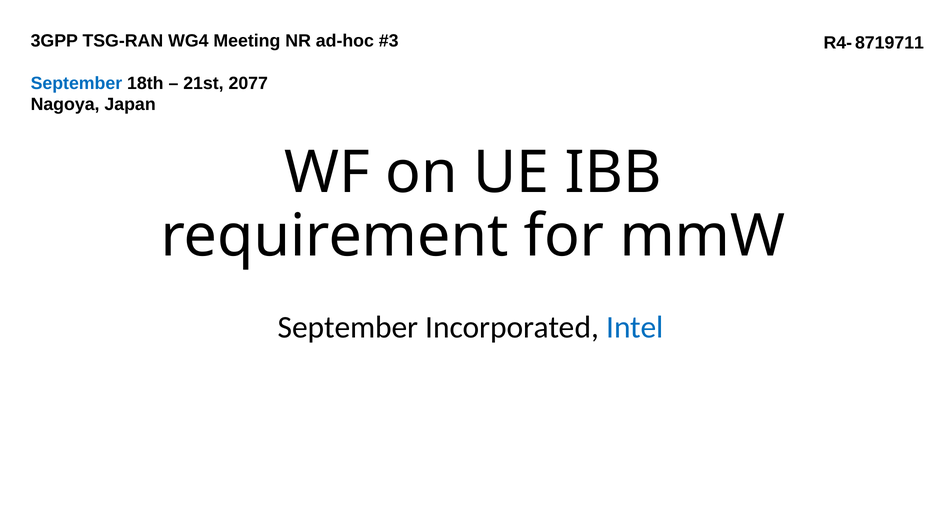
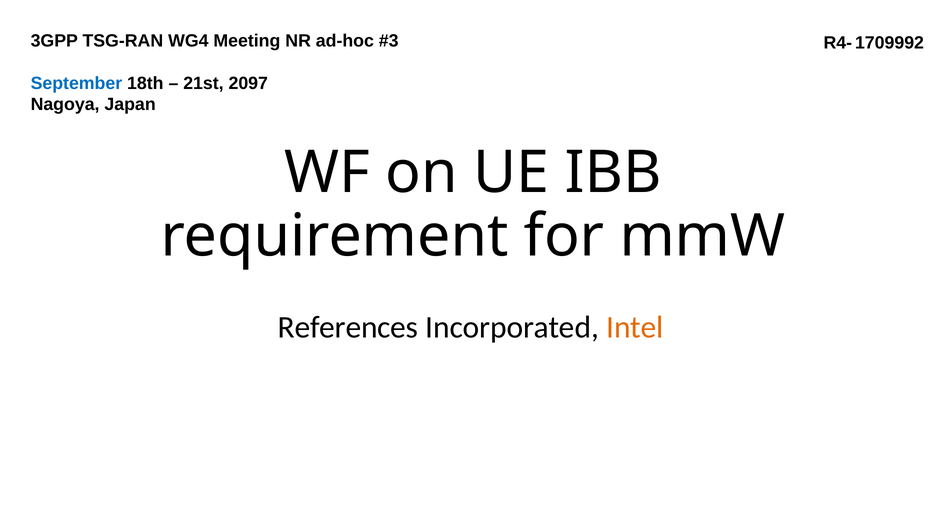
8719711: 8719711 -> 1709992 (890, 43)
2077: 2077 -> 2097 (248, 83)
September: September -> References (348, 328)
Intel colour: blue -> orange (635, 328)
